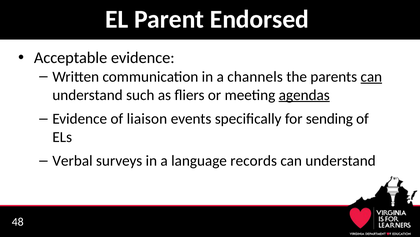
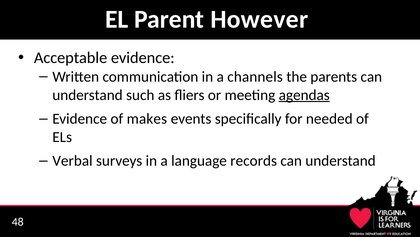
Endorsed: Endorsed -> However (259, 19)
can underline: present -> none (371, 76)
liaison: liaison -> makes (147, 118)
sending: sending -> needed (329, 118)
